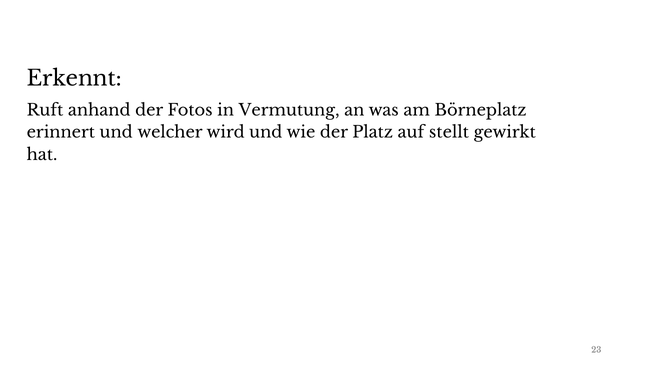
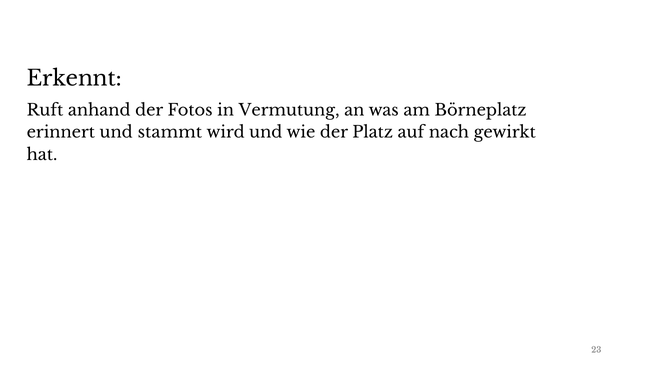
welcher: welcher -> stammt (170, 133)
stellt: stellt -> nach (449, 133)
